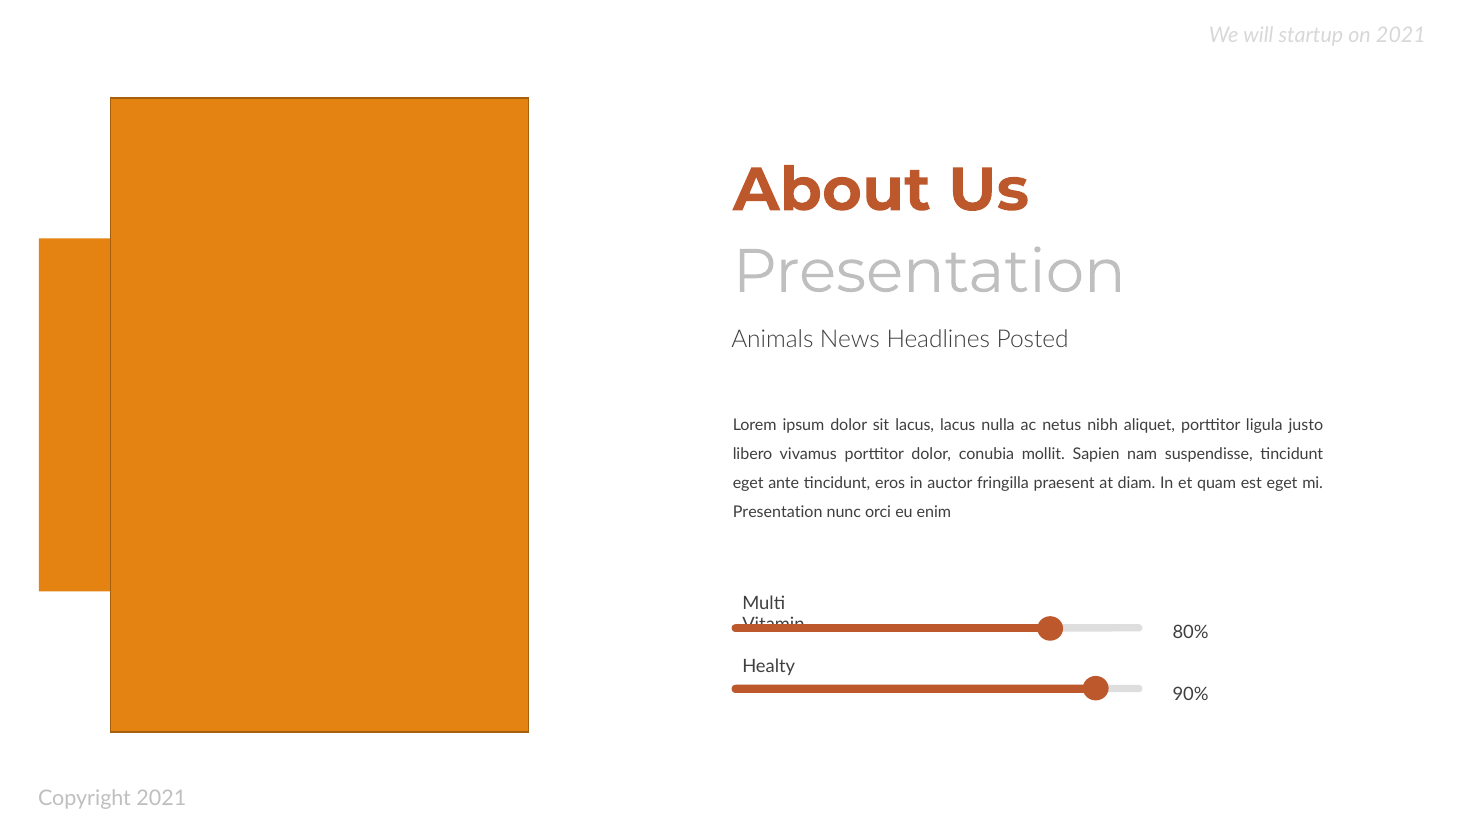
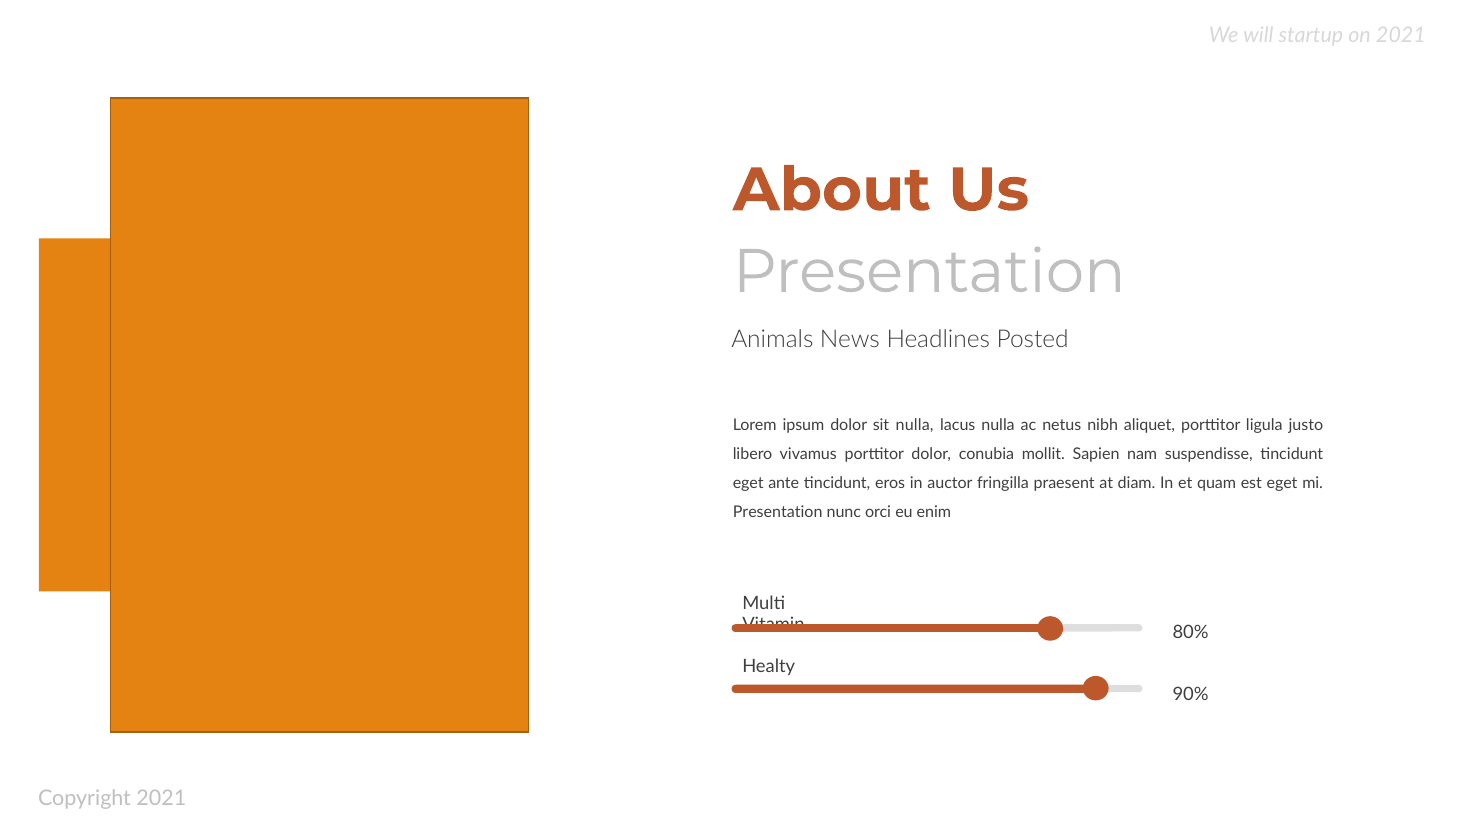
sit lacus: lacus -> nulla (915, 425)
